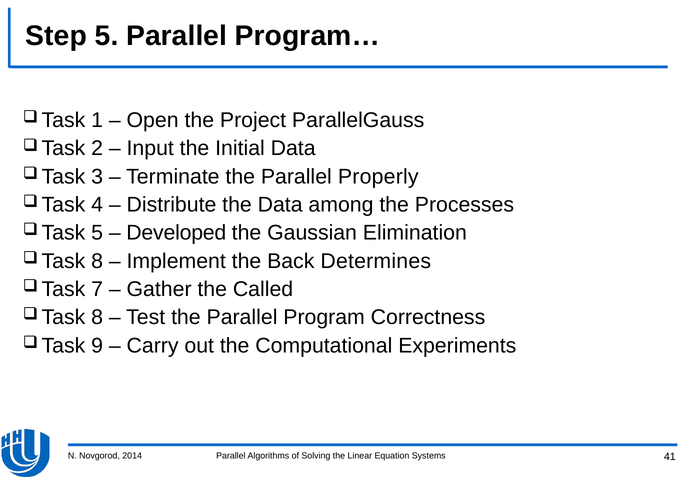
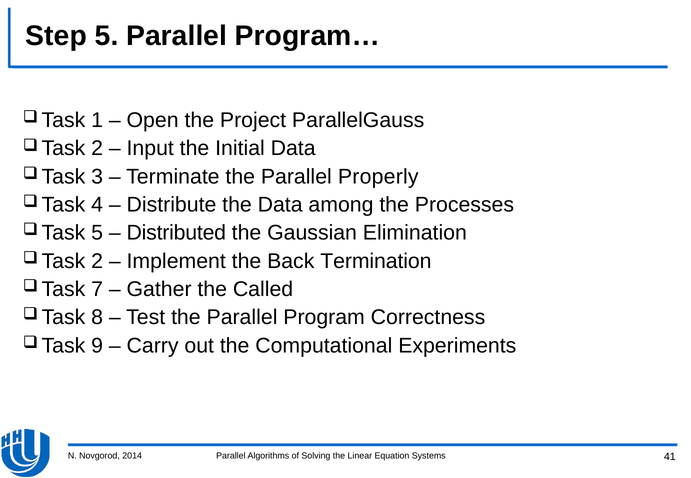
Developed: Developed -> Distributed (176, 233)
8: 8 -> 2 (97, 261)
Determines: Determines -> Termination (376, 261)
